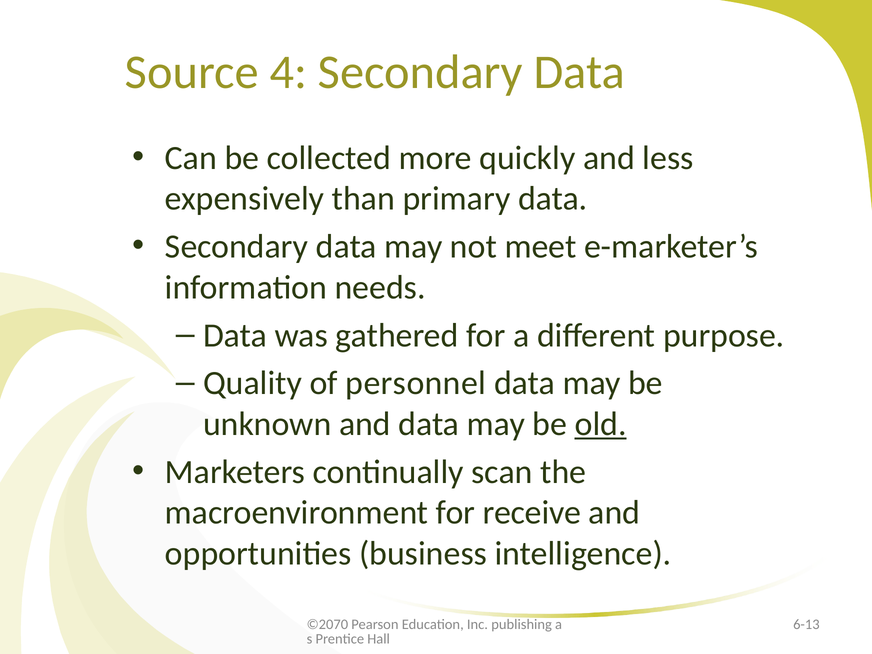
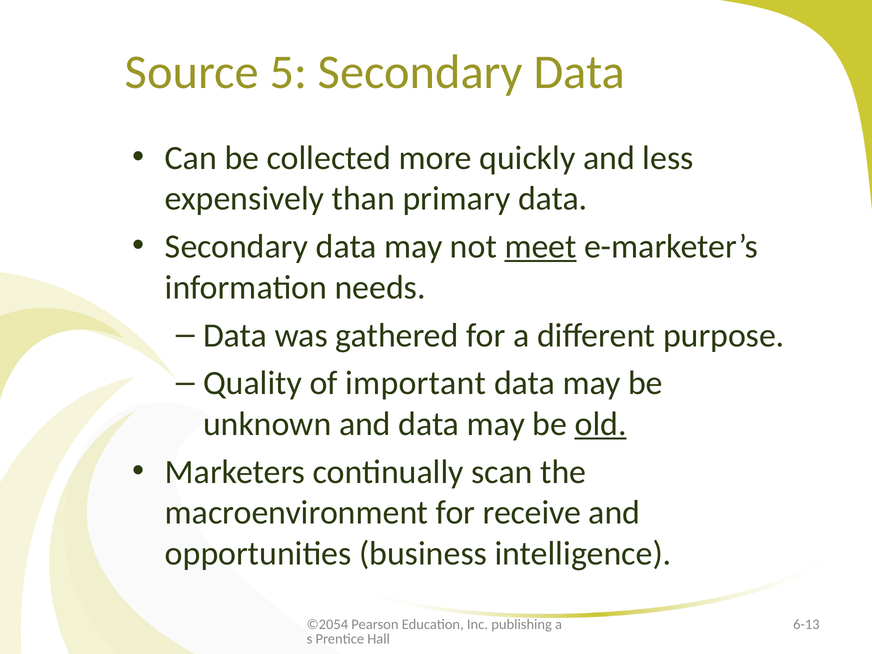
4: 4 -> 5 (288, 72)
meet underline: none -> present (541, 247)
personnel: personnel -> important (416, 383)
©2070: ©2070 -> ©2054 (327, 624)
